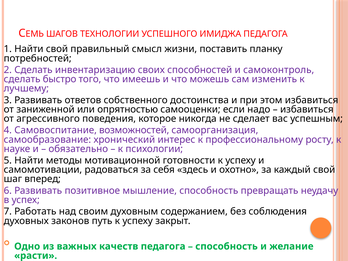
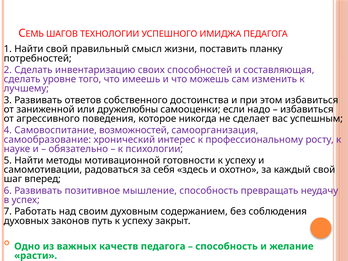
самоконтроль: самоконтроль -> составляющая (279, 70)
быстро: быстро -> уровне (60, 79)
опрятностью: опрятностью -> дружелюбны (128, 109)
